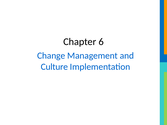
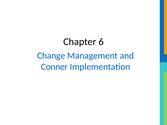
Culture: Culture -> Conner (54, 67)
